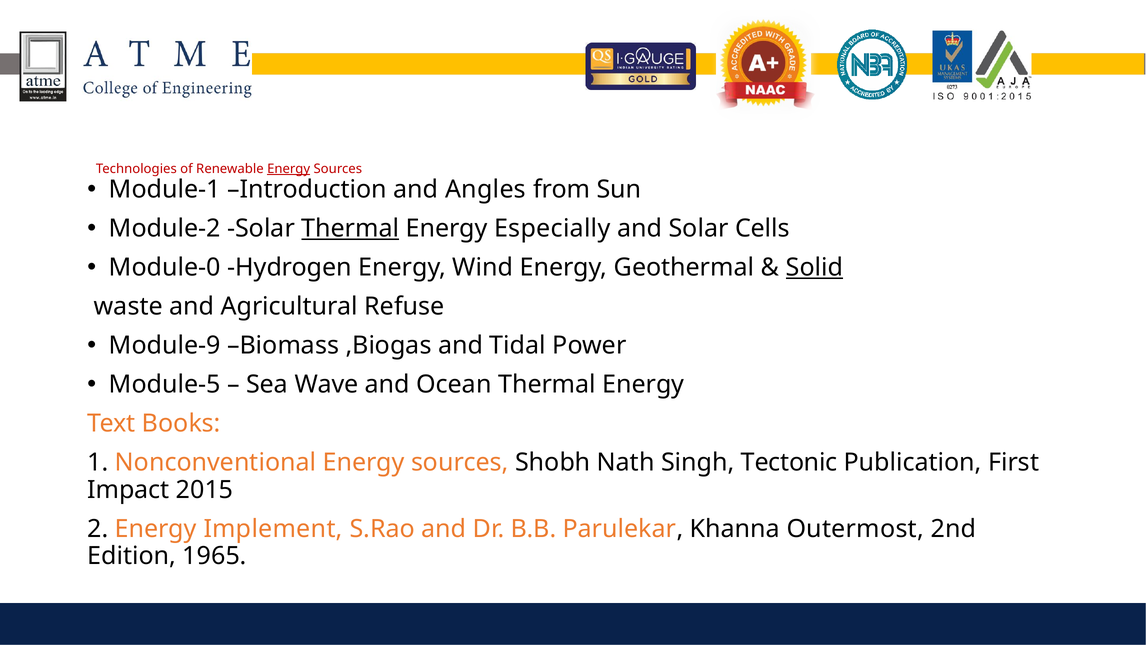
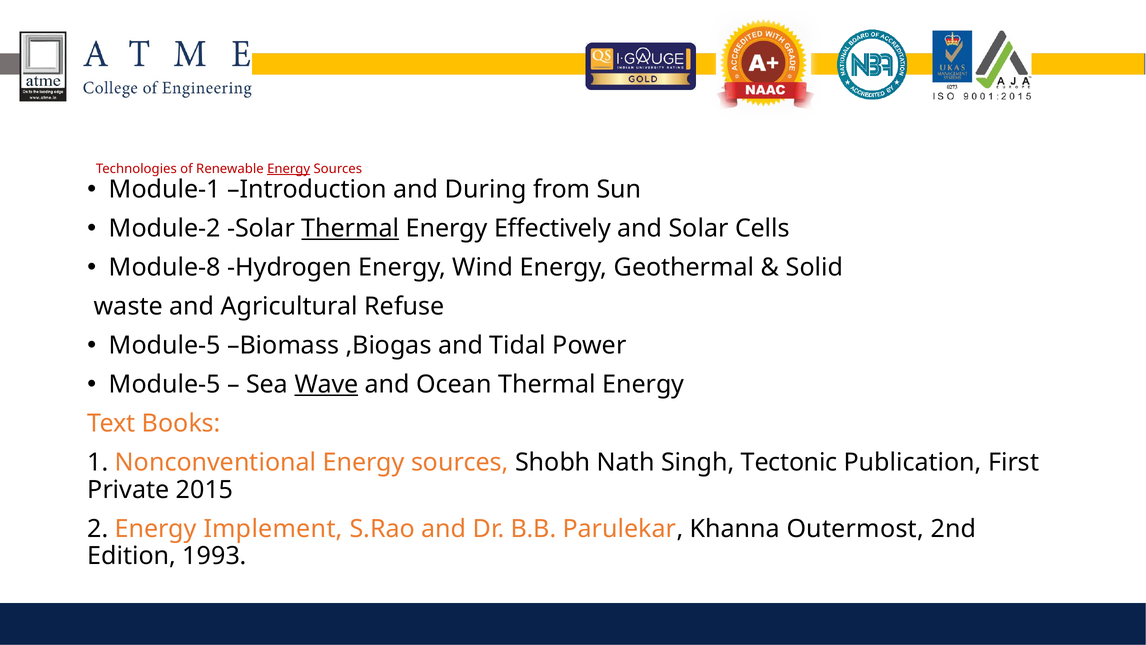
Angles: Angles -> During (486, 189)
Especially: Especially -> Effectively (553, 228)
Module-0: Module-0 -> Module-8 (165, 267)
Solid underline: present -> none (815, 267)
Module-9: Module-9 -> Module-5 (165, 345)
Wave underline: none -> present (326, 384)
Impact: Impact -> Private (128, 489)
1965: 1965 -> 1993 (215, 556)
